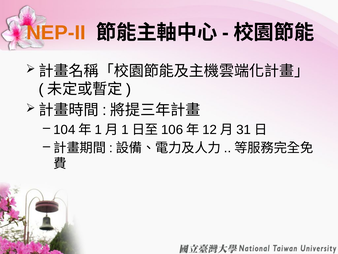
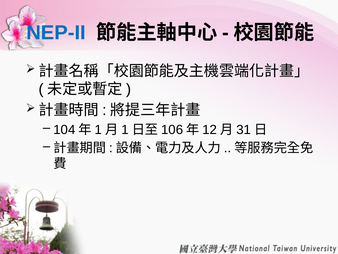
NEP-II colour: orange -> blue (56, 33)
